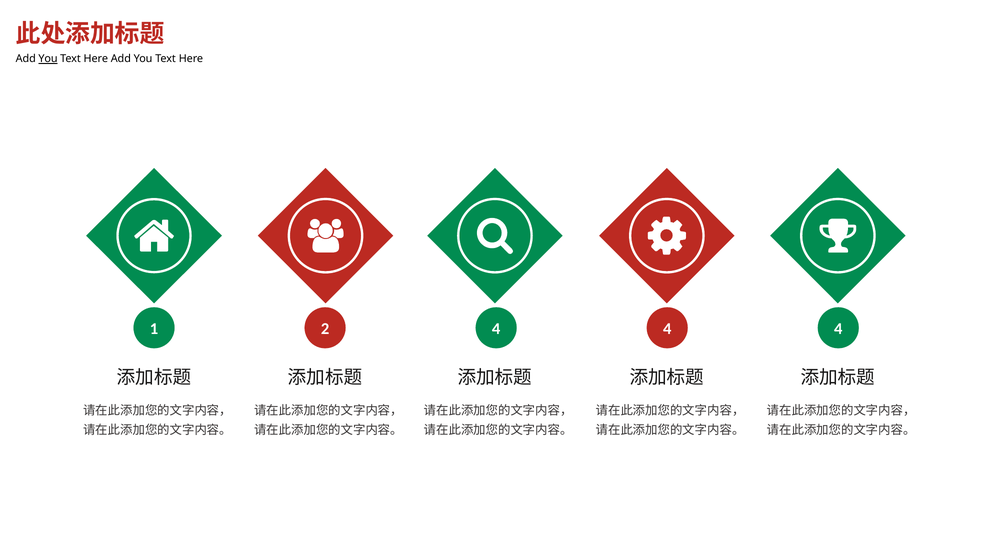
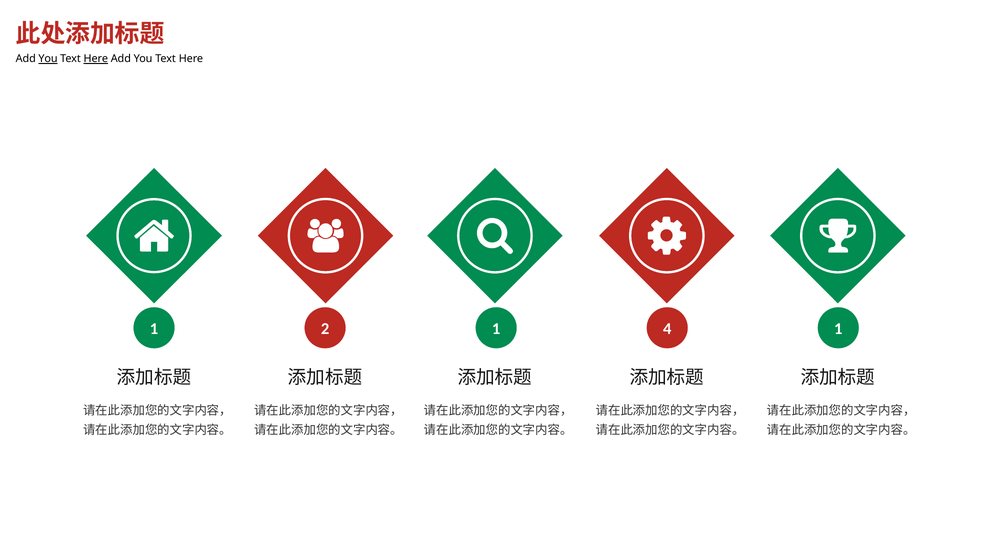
Here underline: none -> present (96, 59)
2 4: 4 -> 1 (496, 329)
4: 4 -> 1 (838, 329)
